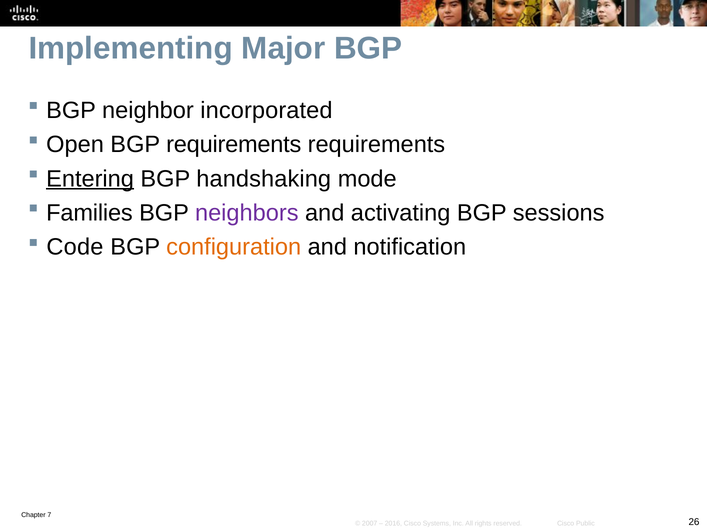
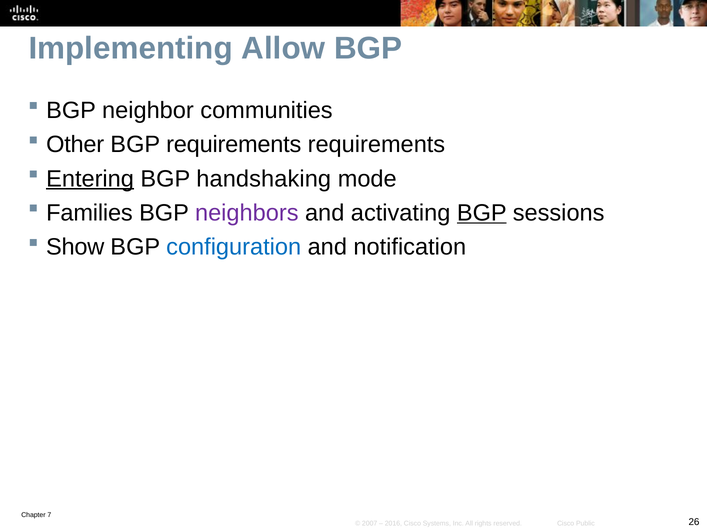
Major: Major -> Allow (283, 49)
incorporated: incorporated -> communities (266, 110)
Open: Open -> Other (75, 145)
BGP underline: none -> present (482, 213)
Code: Code -> Show (75, 247)
configuration colour: orange -> blue (234, 247)
